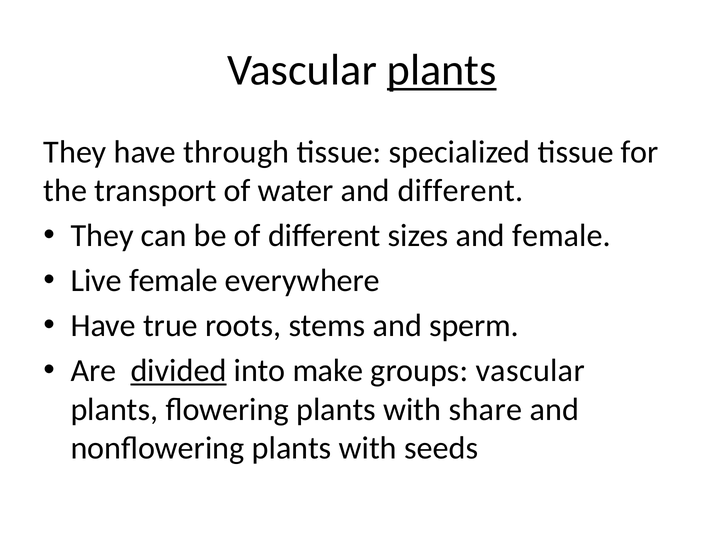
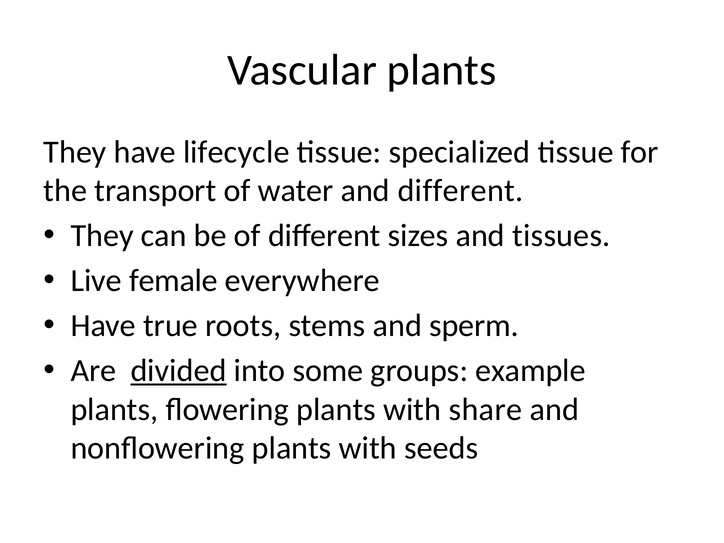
plants underline: present -> none (442, 70)
through: through -> lifecycle (236, 152)
and female: female -> tissues (561, 236)
make: make -> some (328, 371)
groups vascular: vascular -> example (531, 371)
